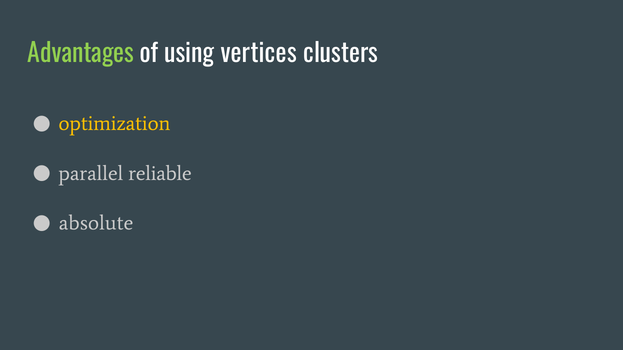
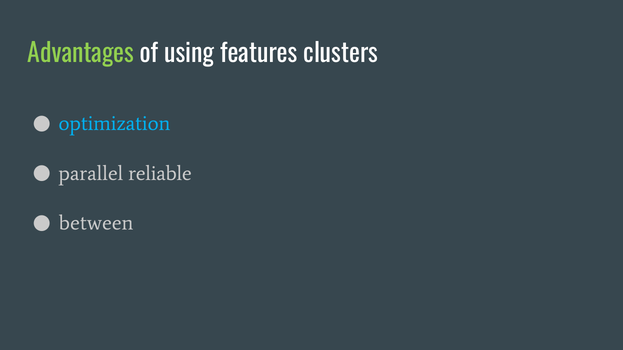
vertices: vertices -> features (259, 54)
optimization colour: yellow -> light blue (114, 124)
absolute: absolute -> between (96, 223)
